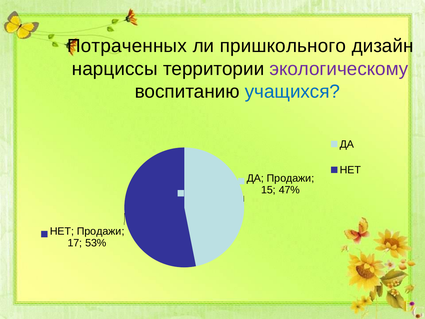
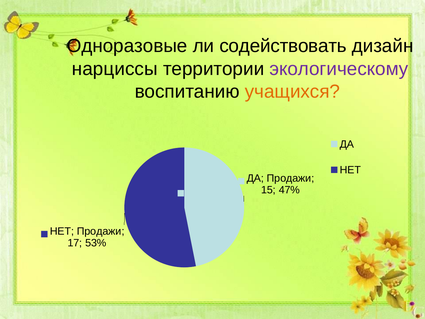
Потраченных: Потраченных -> Одноразовые (127, 46)
пришкольного: пришкольного -> содействовать (283, 46)
учащихся colour: blue -> orange (292, 91)
